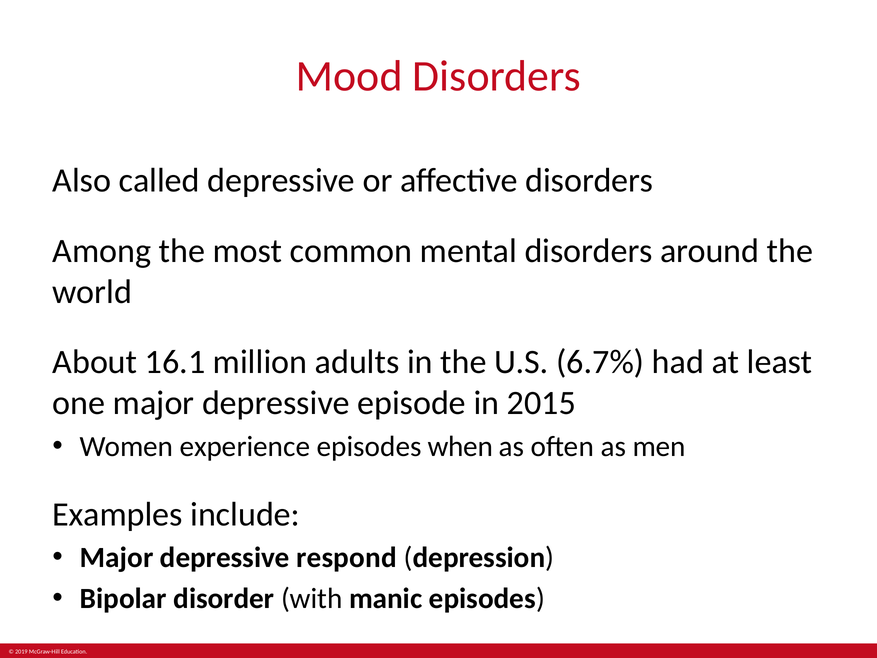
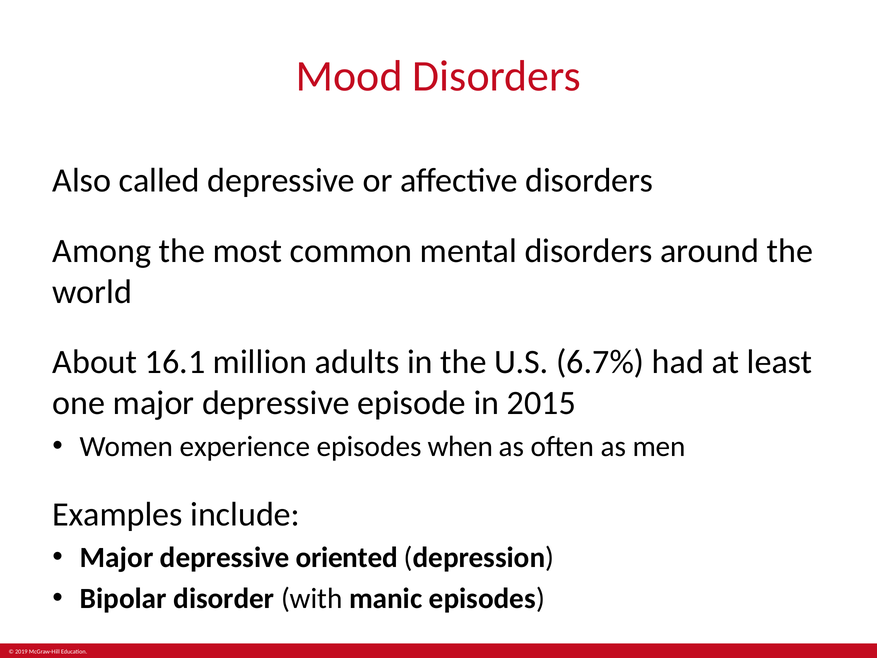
respond: respond -> oriented (347, 558)
